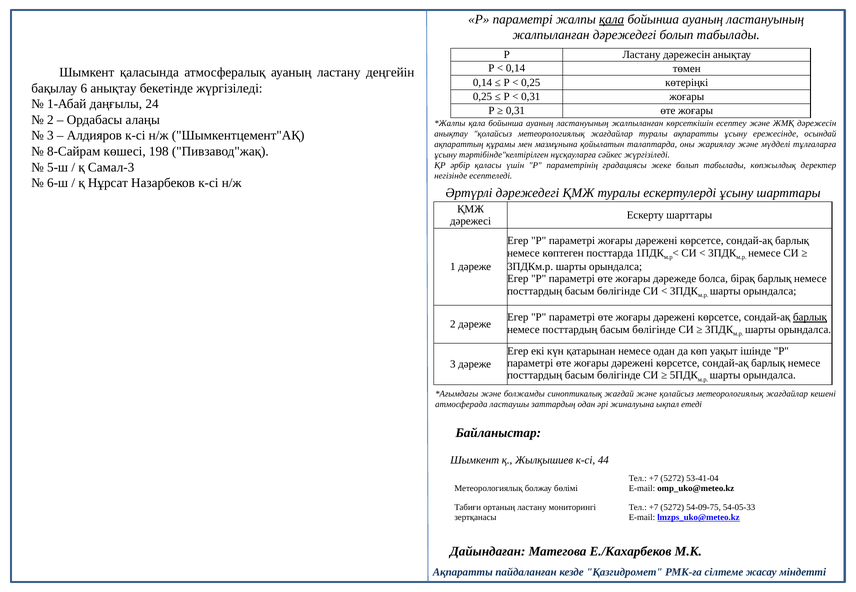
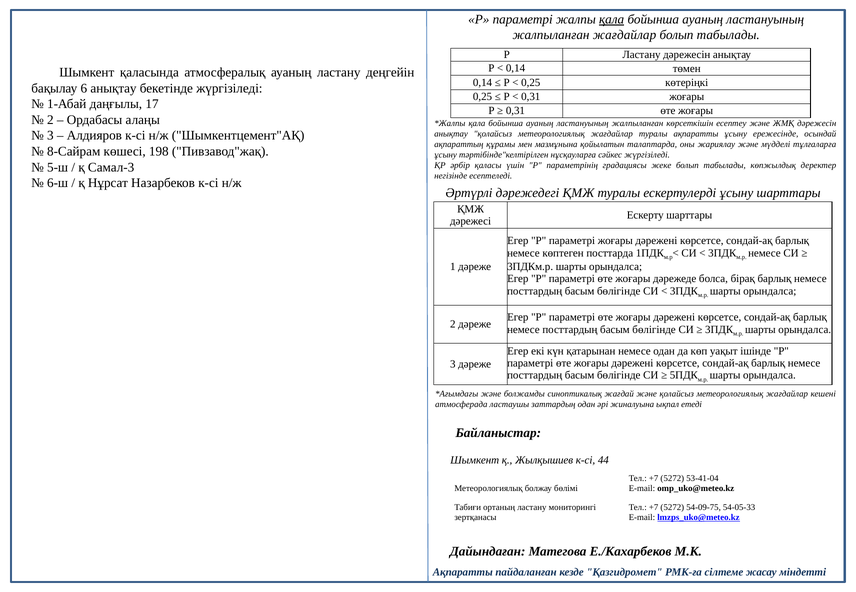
жалпыланған дәрежедегі: дәрежедегі -> жағдайлар (625, 35)
24: 24 -> 17 (152, 104)
барлық underline: present -> none (810, 318)
